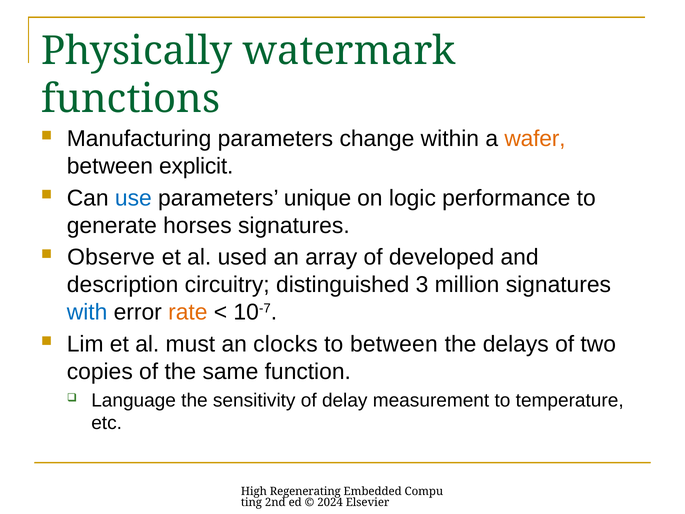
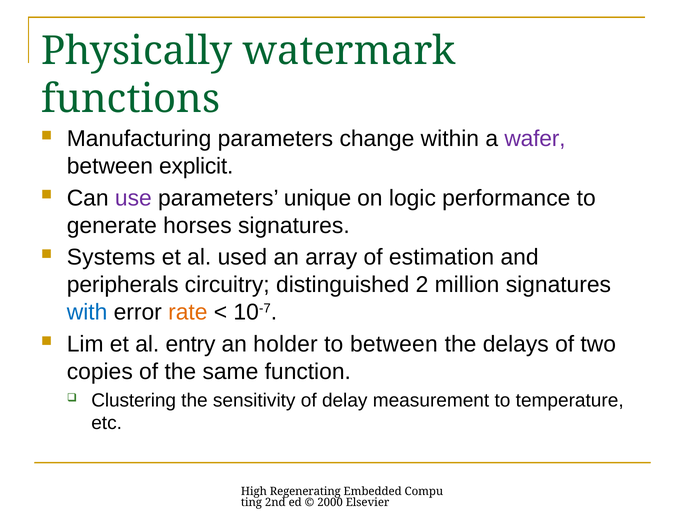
wafer colour: orange -> purple (535, 139)
use colour: blue -> purple (133, 198)
Observe: Observe -> Systems (111, 257)
developed: developed -> estimation (442, 257)
description: description -> peripherals (123, 285)
3: 3 -> 2 (422, 285)
must: must -> entry (191, 344)
clocks: clocks -> holder (285, 344)
Language: Language -> Clustering (134, 400)
2024: 2024 -> 2000 (330, 502)
